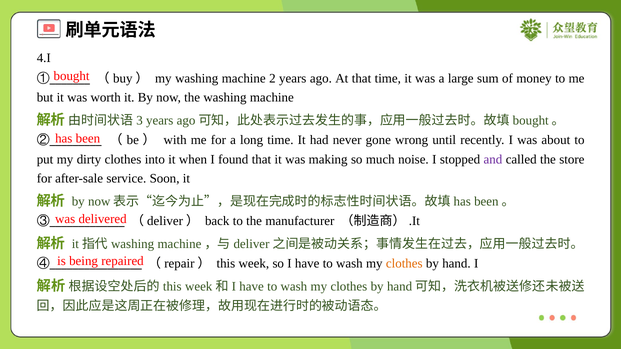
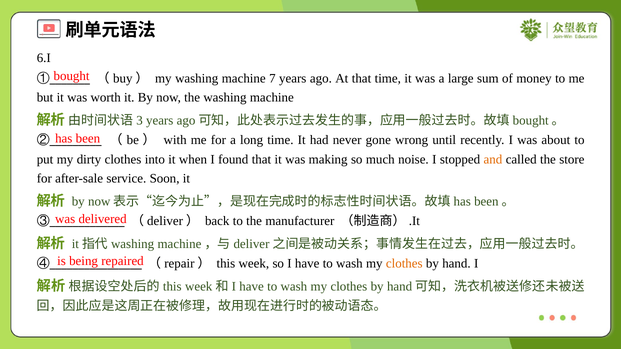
4.I: 4.I -> 6.I (44, 58)
2: 2 -> 7 (272, 79)
and colour: purple -> orange (493, 159)
